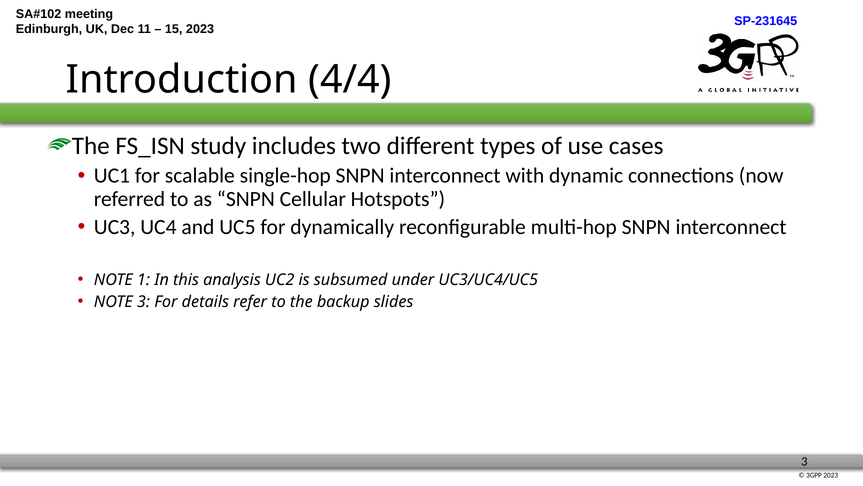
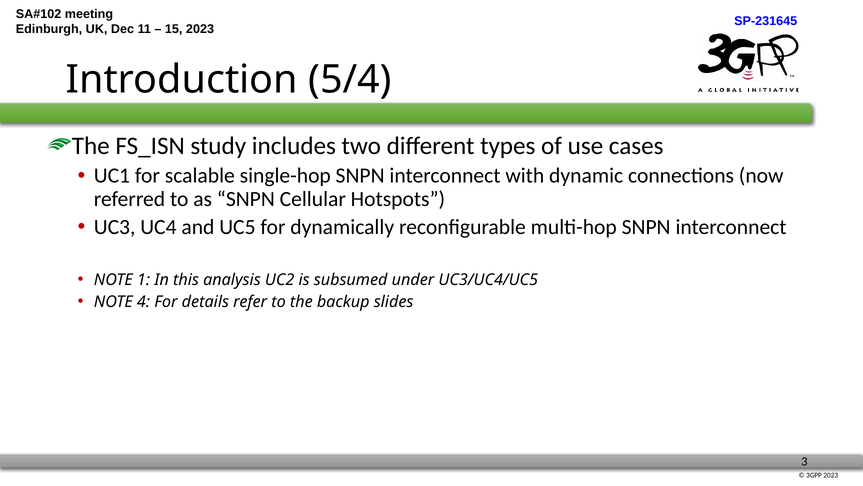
4/4: 4/4 -> 5/4 (350, 79)
NOTE 3: 3 -> 4 (144, 301)
